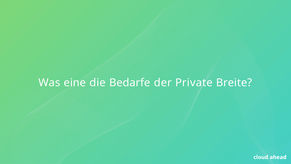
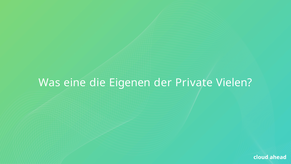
Bedarfe: Bedarfe -> Eigenen (130, 83)
Breite: Breite -> Vielen (234, 83)
